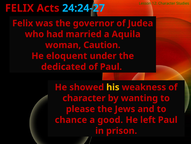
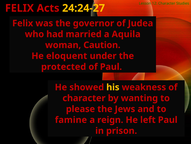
24:24-27 colour: light blue -> yellow (84, 8)
dedicated: dedicated -> protected (64, 66)
chance: chance -> famine (71, 119)
good: good -> reign (110, 119)
